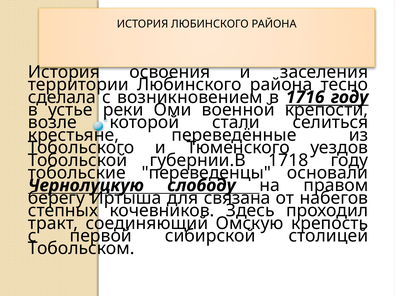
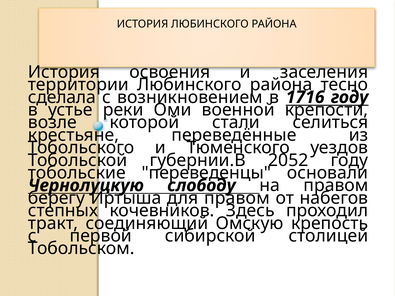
1718: 1718 -> 2052 (288, 160)
связана: связана -> правом (237, 198)
